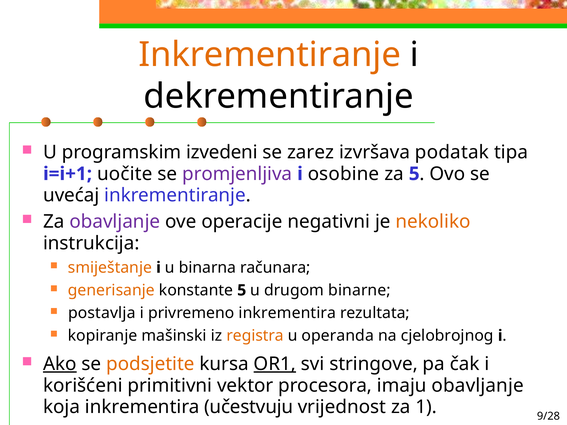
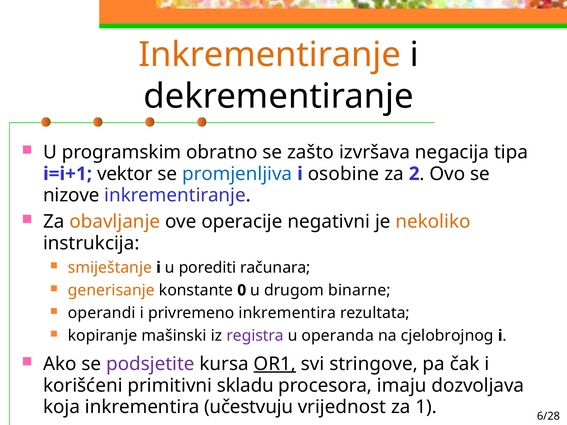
izvedeni: izvedeni -> obratno (222, 152)
zarez: zarez -> zašto (311, 152)
podatak: podatak -> negacija (452, 152)
uočite: uočite -> vektor (125, 174)
promjenljiva colour: purple -> blue (237, 174)
za 5: 5 -> 2 (414, 174)
uvećaj: uvećaj -> nizove (71, 195)
obavljanje colour: purple -> orange (115, 222)
binarna: binarna -> porediti (207, 268)
konstante 5: 5 -> 0 (242, 290)
postavlja: postavlja -> operandi (102, 313)
registra colour: orange -> purple (255, 336)
Ako underline: present -> none (60, 364)
podsjetite colour: orange -> purple (150, 364)
vektor: vektor -> skladu (245, 386)
imaju obavljanje: obavljanje -> dozvoljava (478, 386)
9/28: 9/28 -> 6/28 (548, 416)
